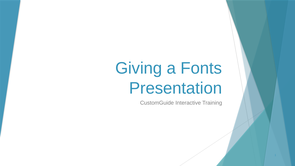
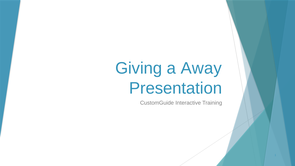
Fonts: Fonts -> Away (201, 68)
